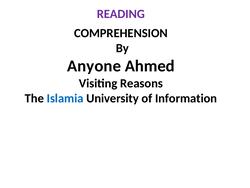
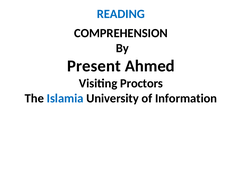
READING colour: purple -> blue (121, 14)
Anyone: Anyone -> Present (94, 66)
Reasons: Reasons -> Proctors (142, 83)
